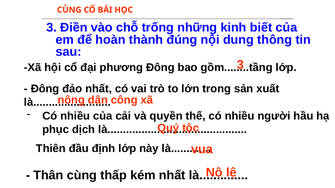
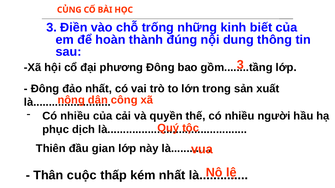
định: định -> gian (103, 149)
cùng: cùng -> cuộc (82, 176)
